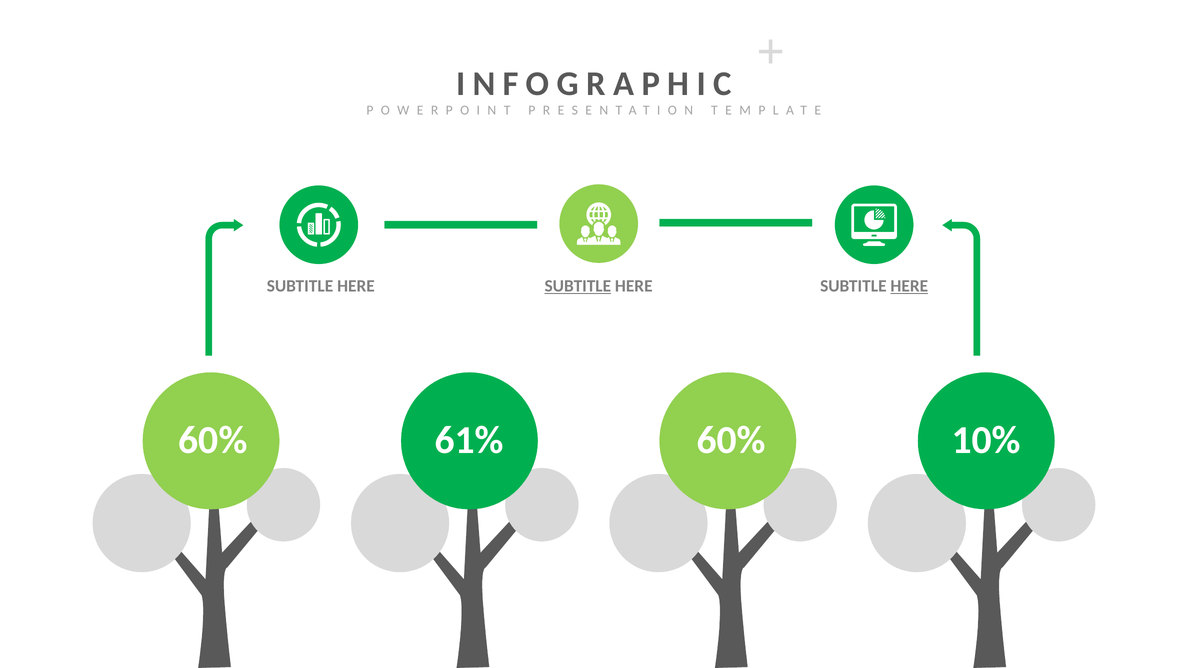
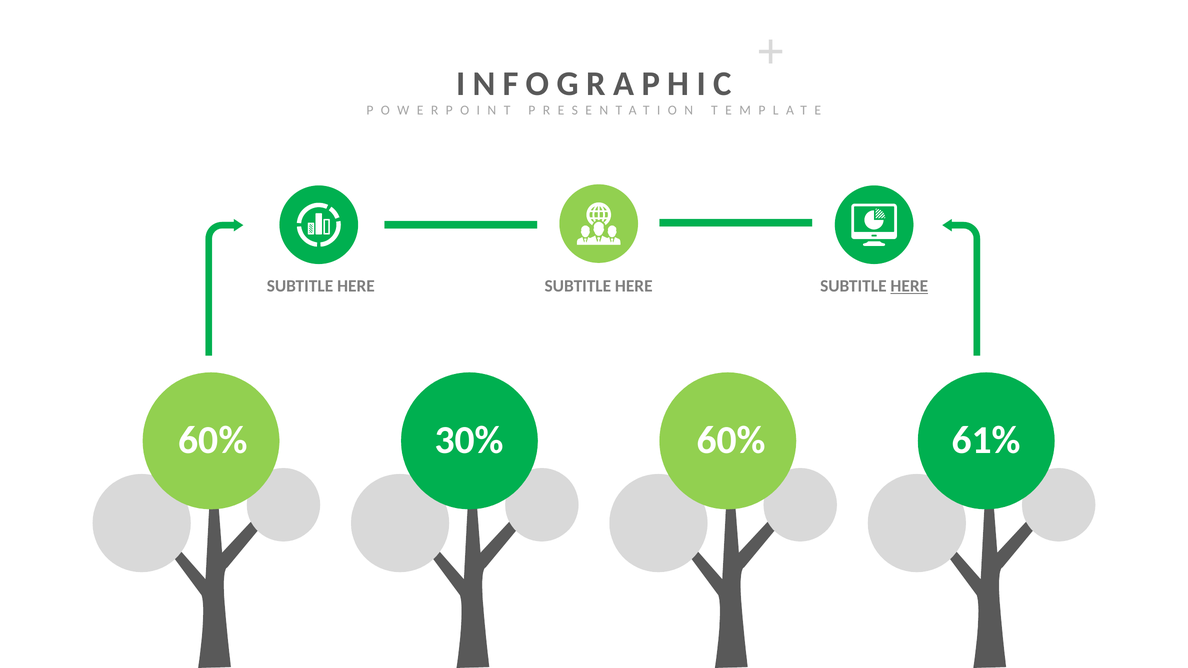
SUBTITLE underline: present -> none (578, 286)
61%: 61% -> 30% (469, 440)
10%: 10% -> 61% (986, 440)
